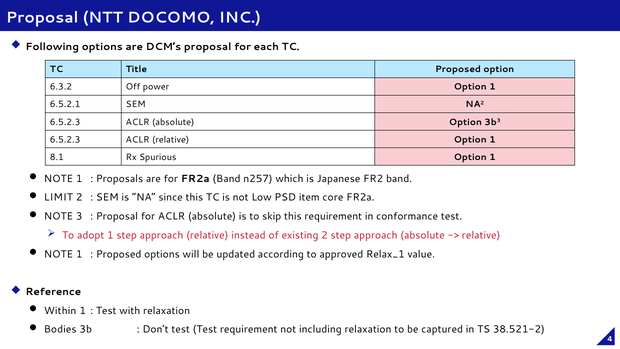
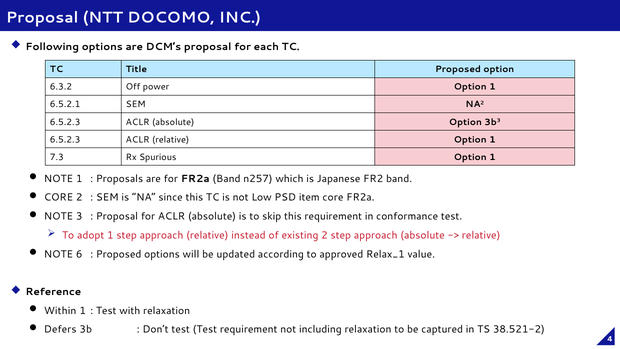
8.1: 8.1 -> 7.3 (57, 157)
LIMIT: LIMIT -> CORE (58, 197)
1: 1 -> 6 (79, 254)
Bodies: Bodies -> Defers (60, 329)
